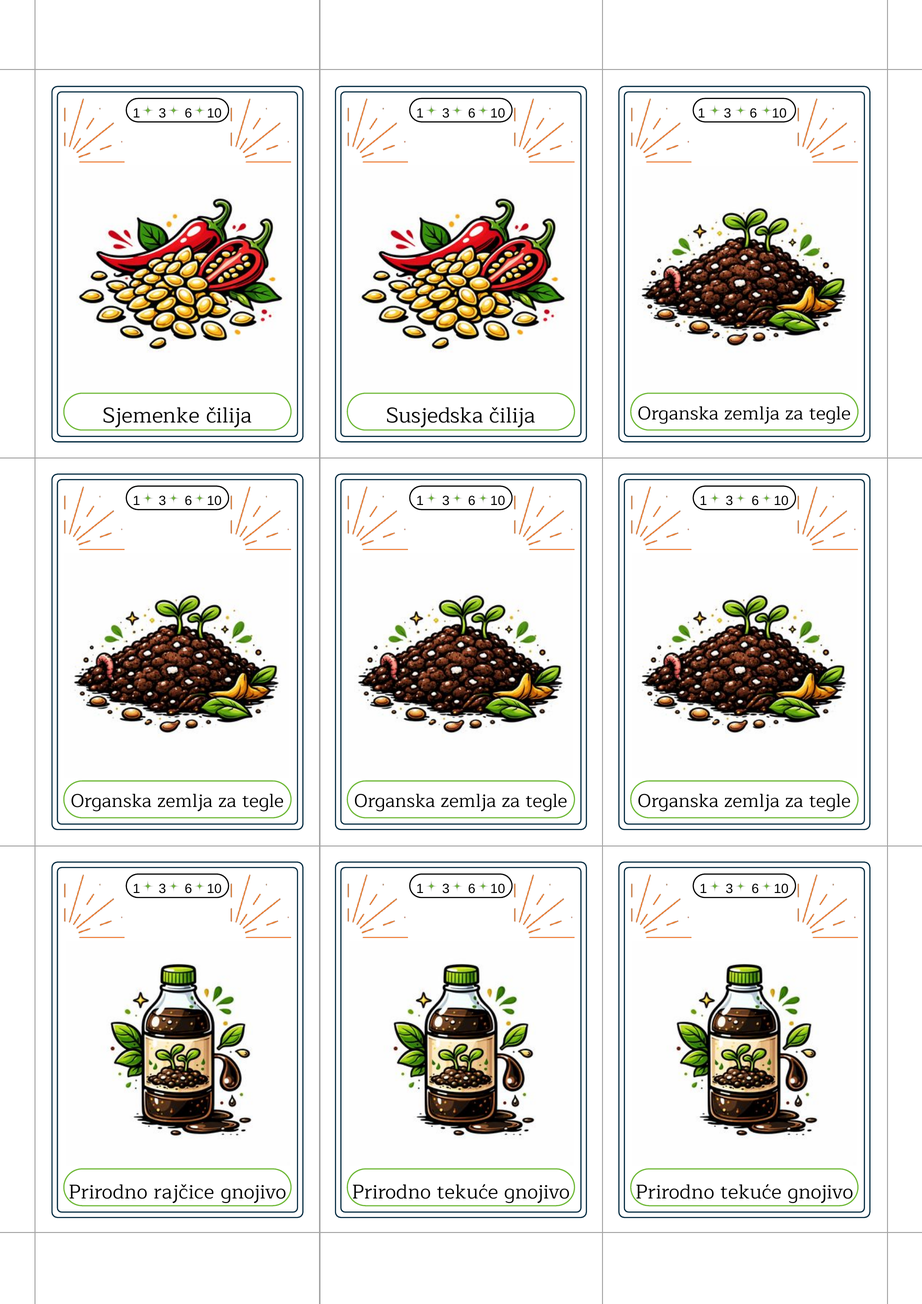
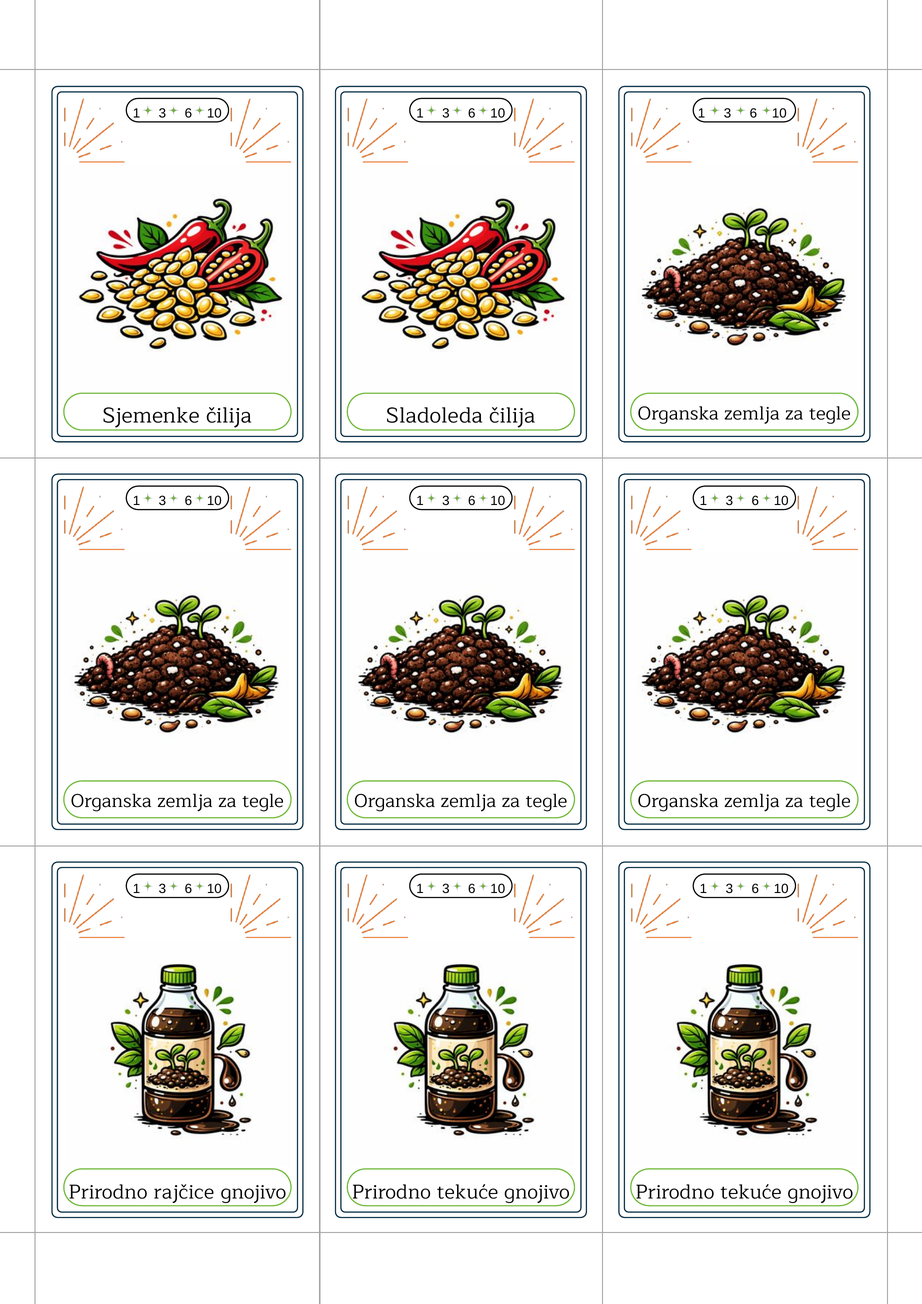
Susjedska: Susjedska -> Sladoleda (435, 416)
